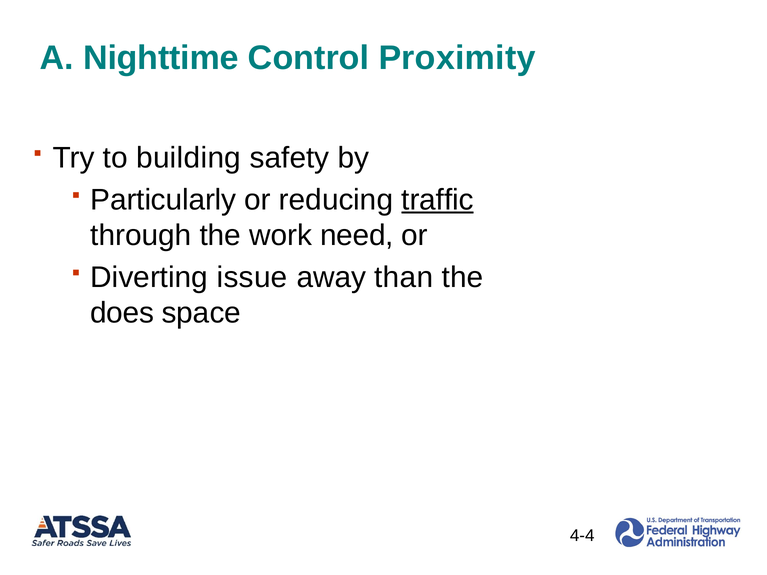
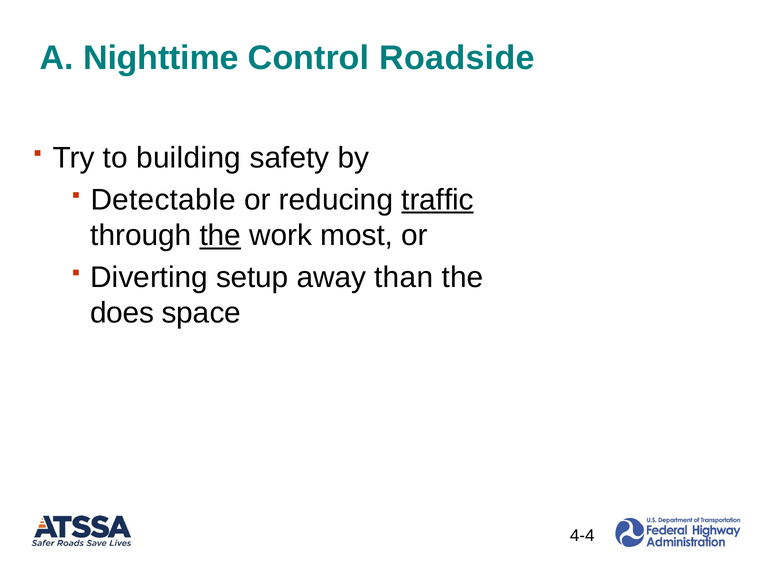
Proximity: Proximity -> Roadside (457, 58)
Particularly: Particularly -> Detectable (163, 200)
the underline: none -> present (220, 236)
need: need -> most (357, 236)
issue: issue -> setup (252, 277)
